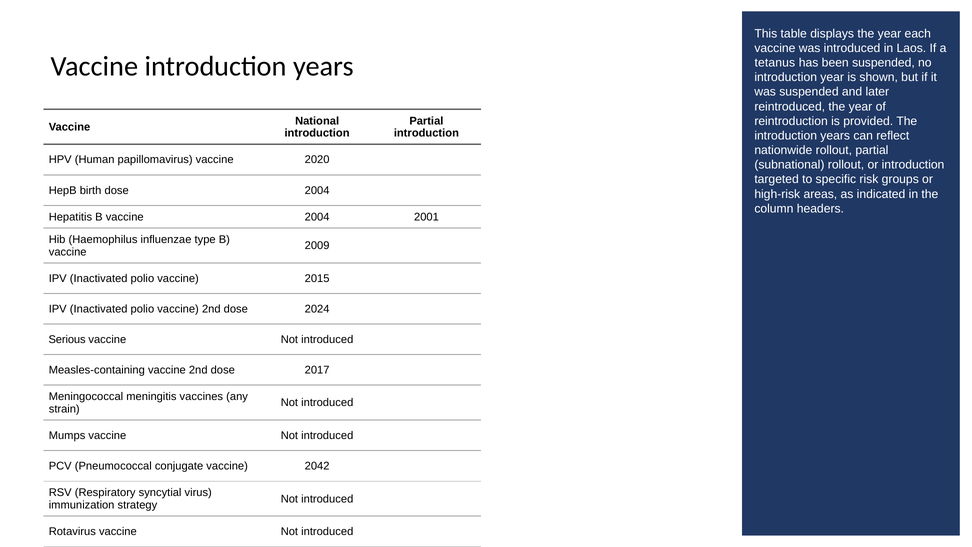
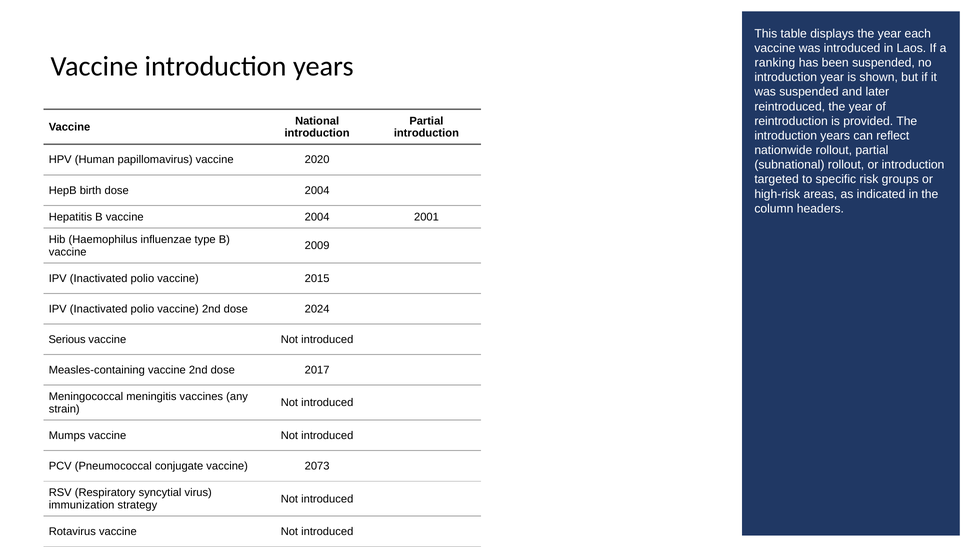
tetanus: tetanus -> ranking (775, 63)
2042: 2042 -> 2073 (317, 466)
